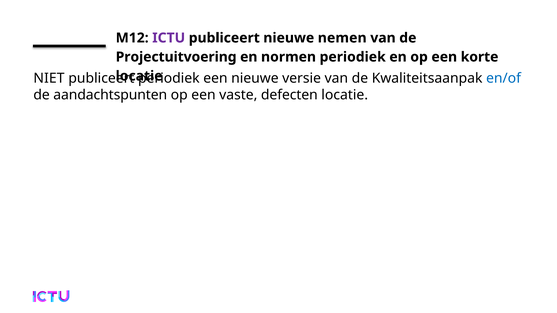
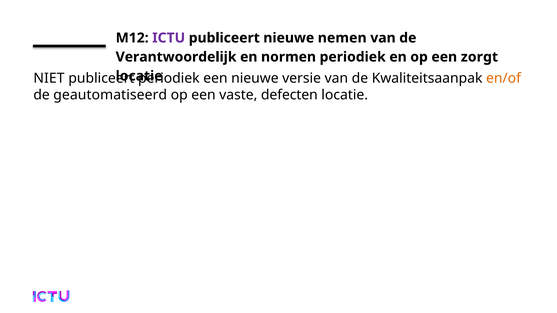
Projectuitvoering: Projectuitvoering -> Verantwoordelijk (176, 57)
korte: korte -> zorgt (479, 57)
en/of colour: blue -> orange (504, 78)
aandachtspunten: aandachtspunten -> geautomatiseerd (110, 95)
